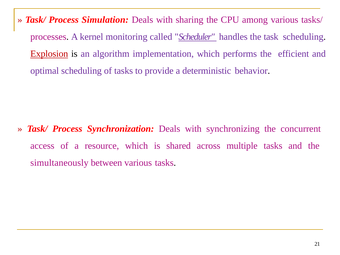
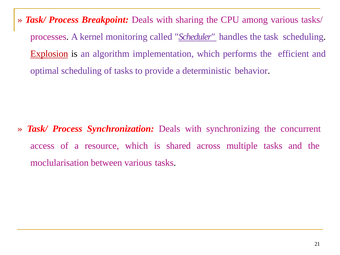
Simulation: Simulation -> Breakpoint (105, 20)
simultaneously: simultaneously -> moclularisation (59, 163)
